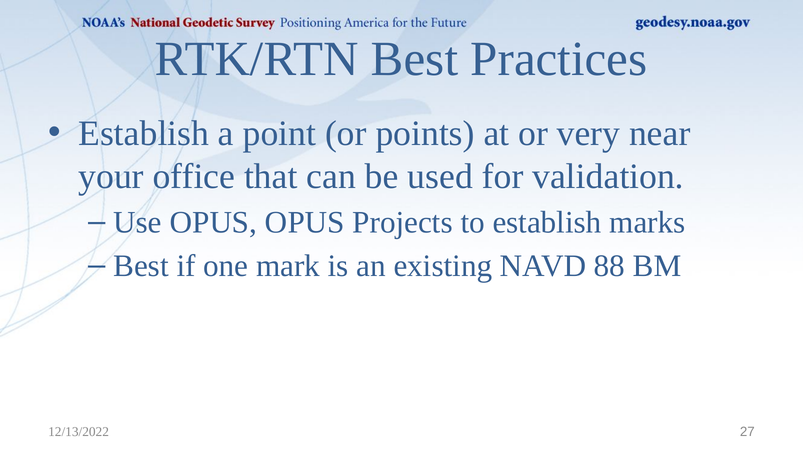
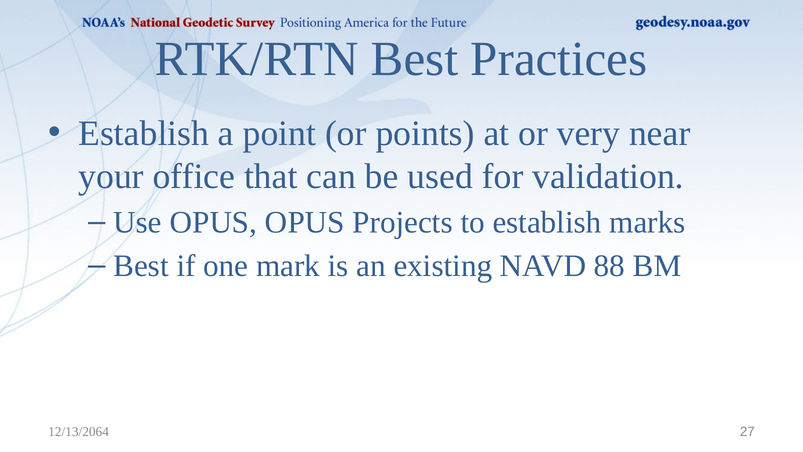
12/13/2022: 12/13/2022 -> 12/13/2064 (79, 432)
